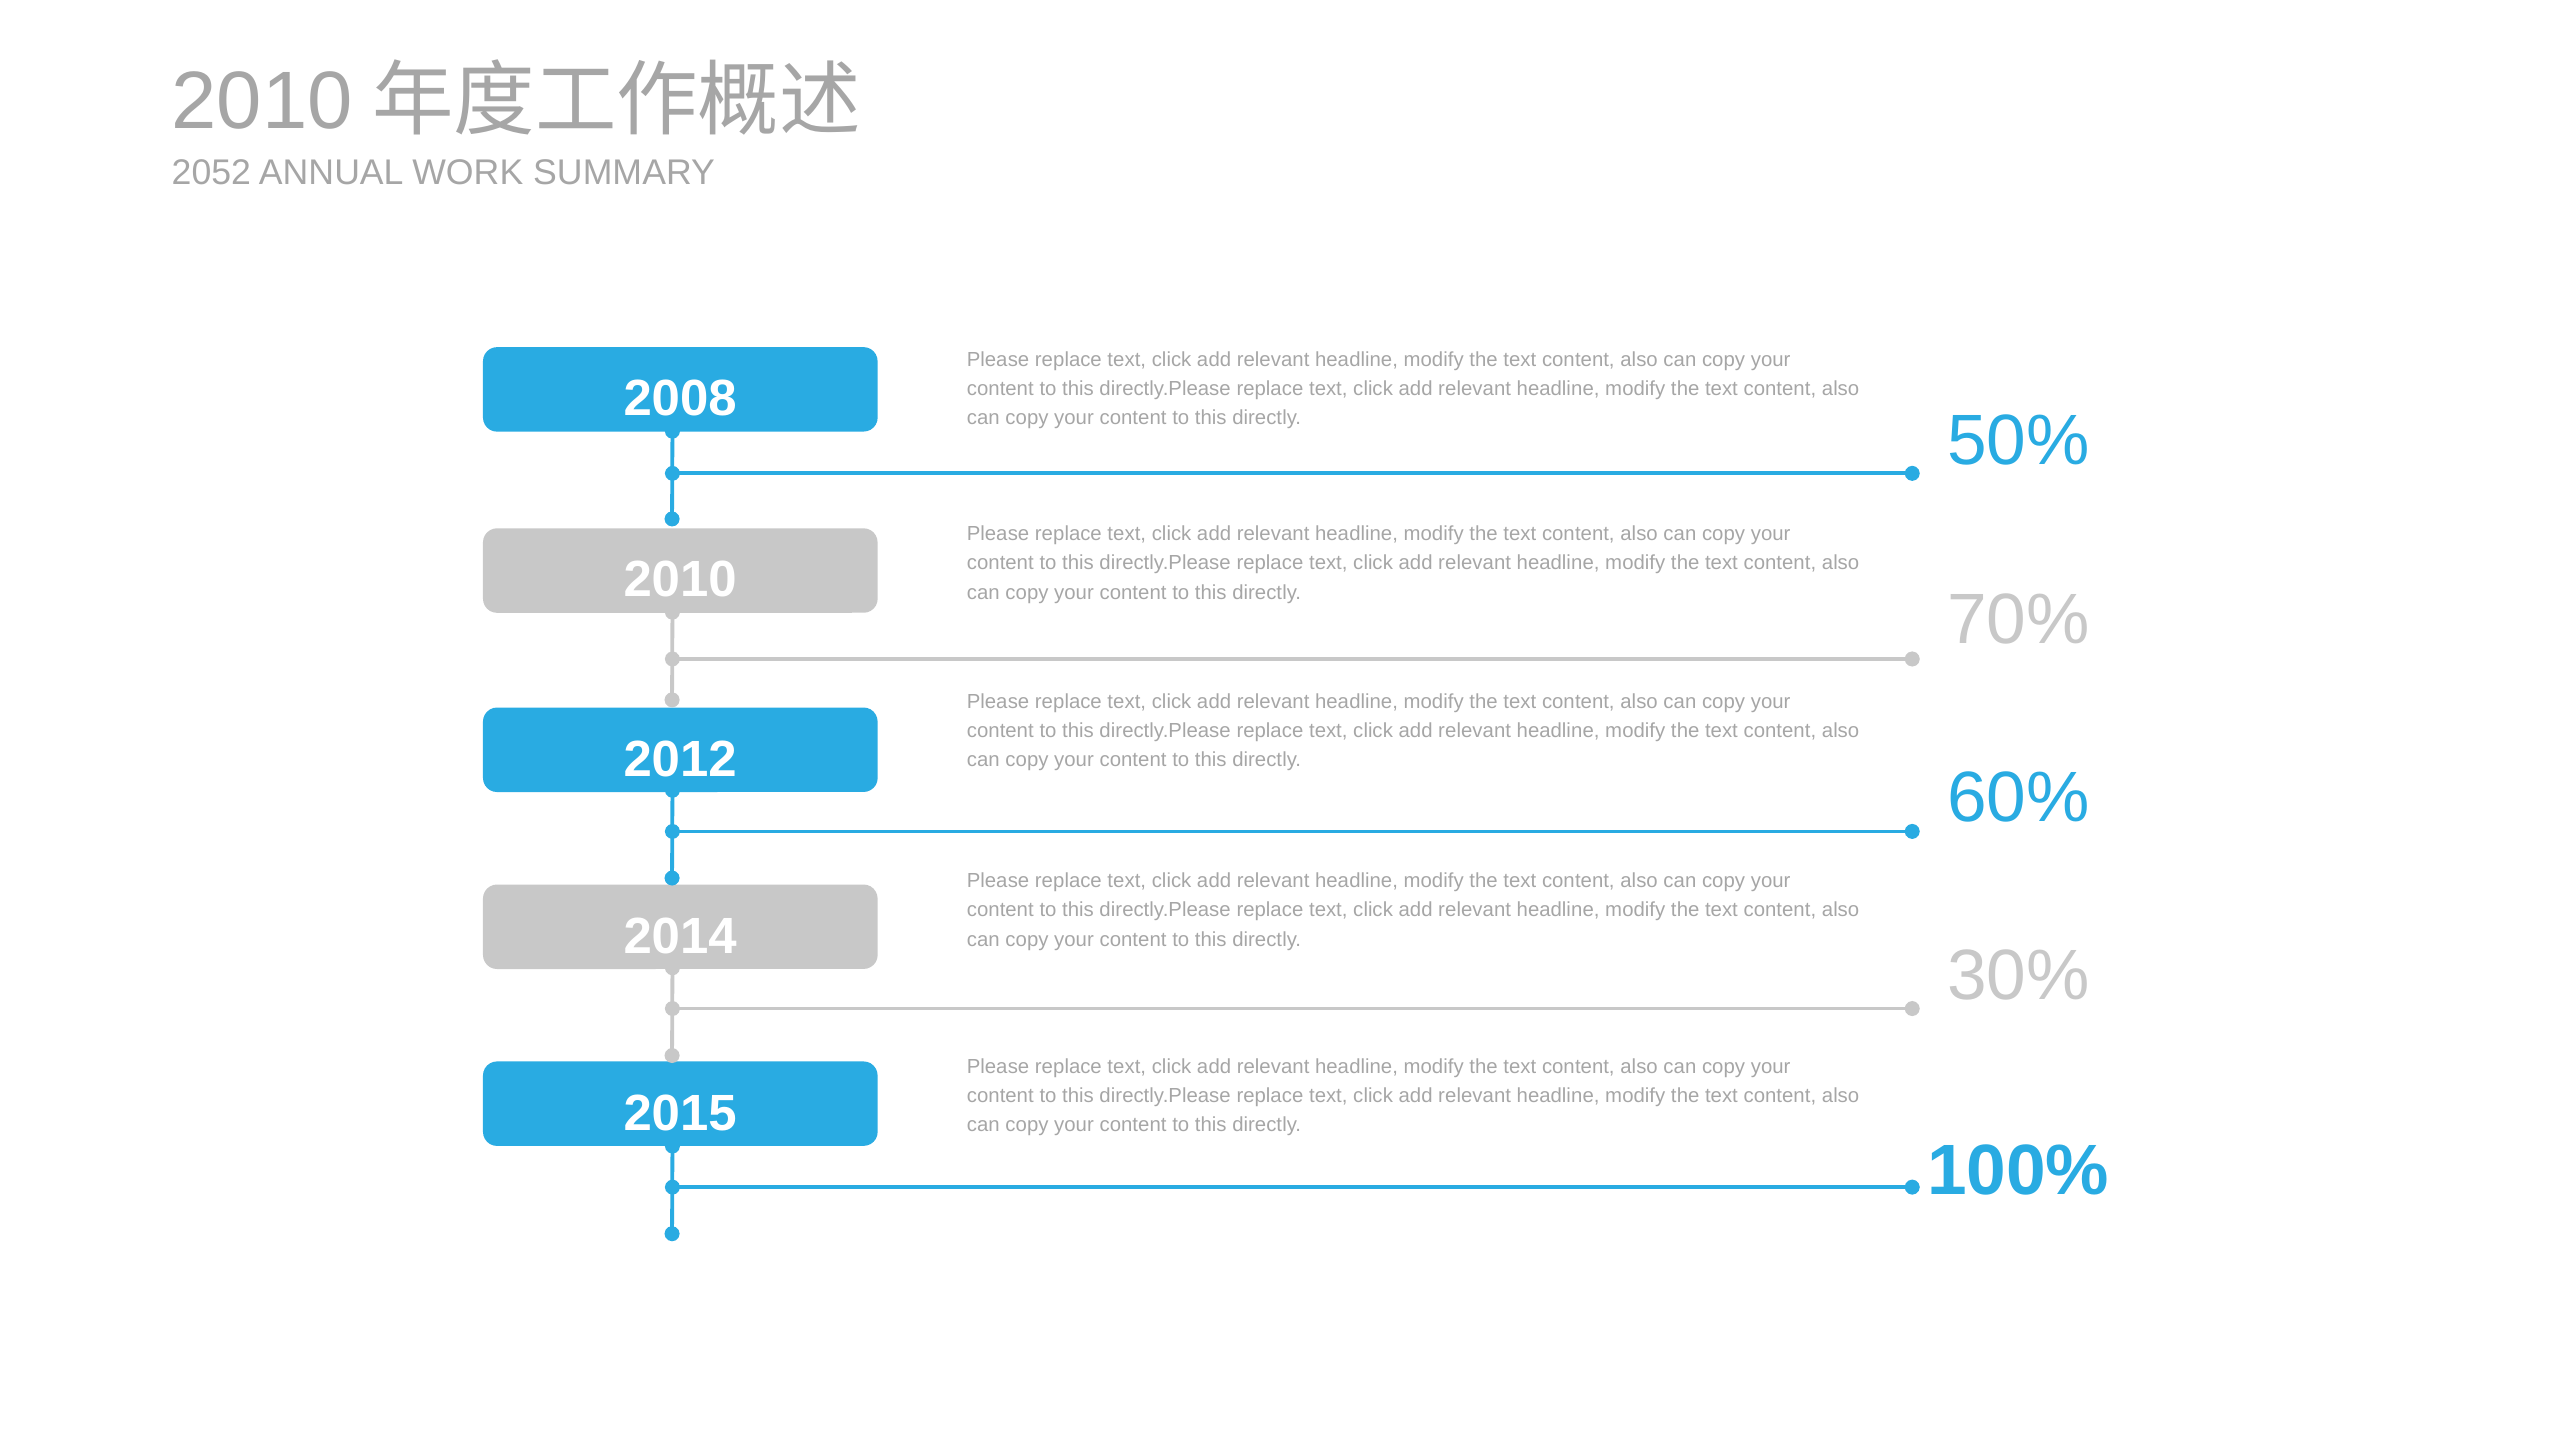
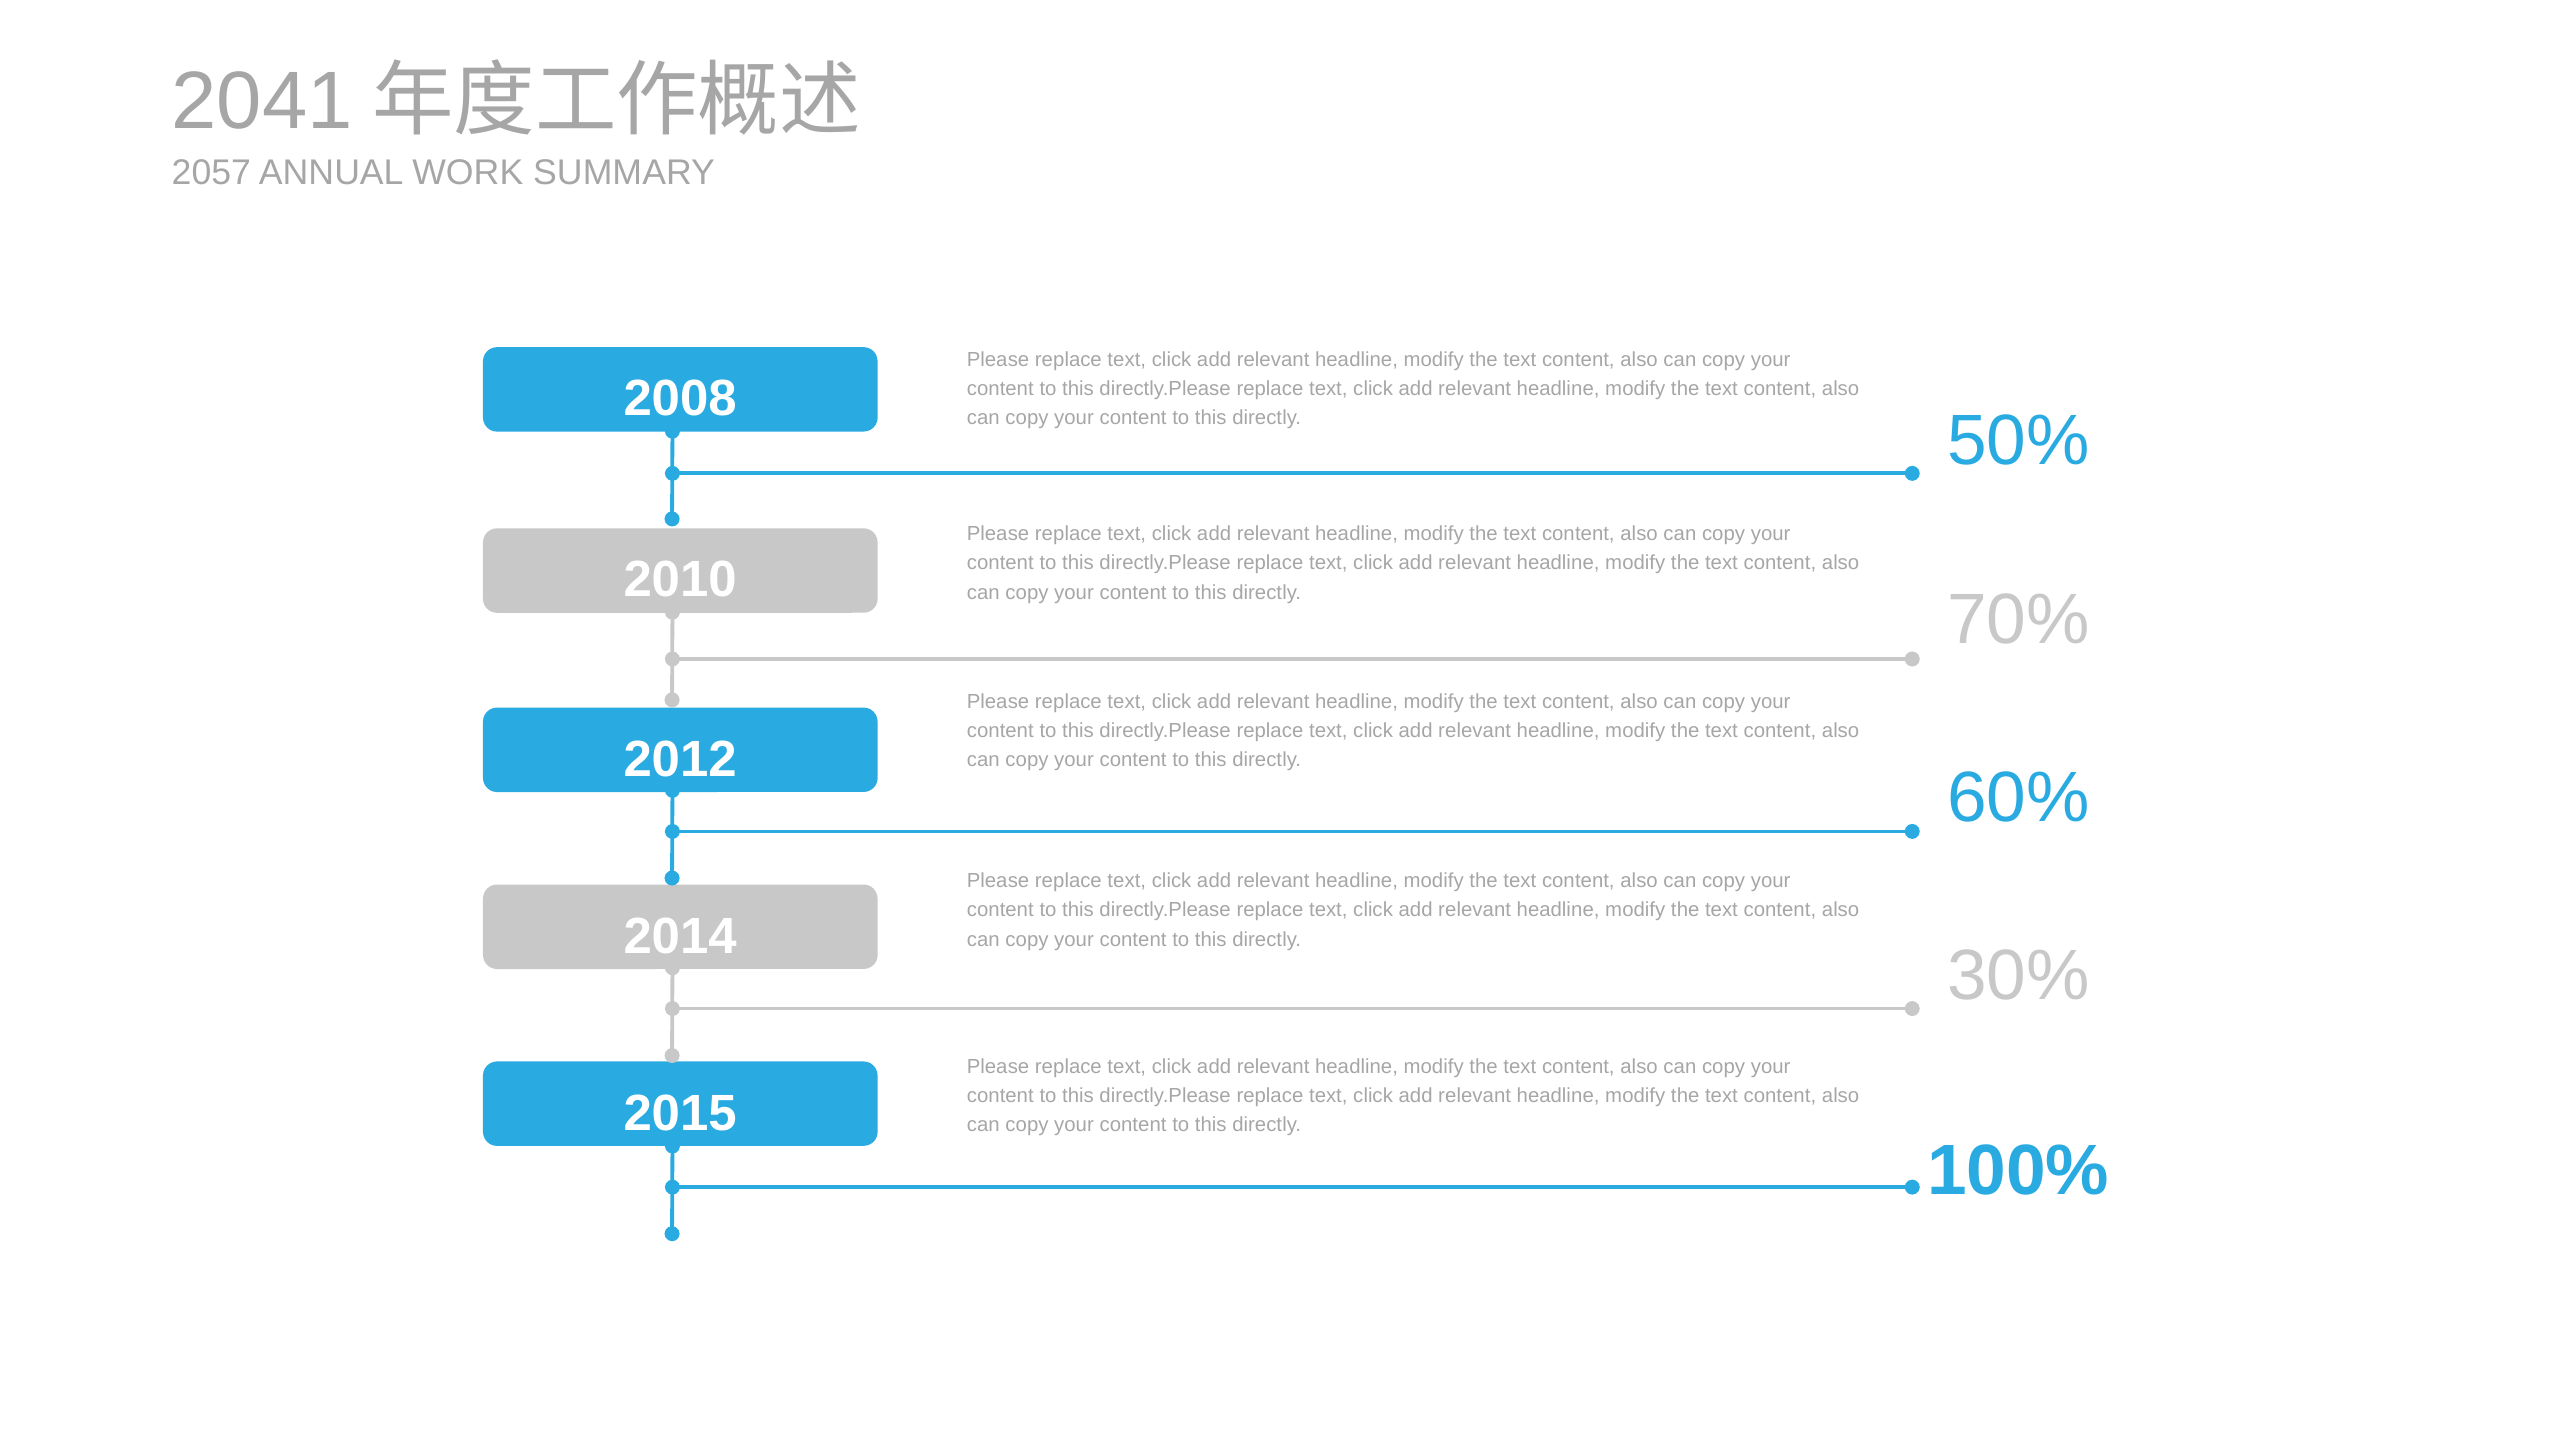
2010: 2010 -> 2041 (262, 102)
2052: 2052 -> 2057 (211, 173)
